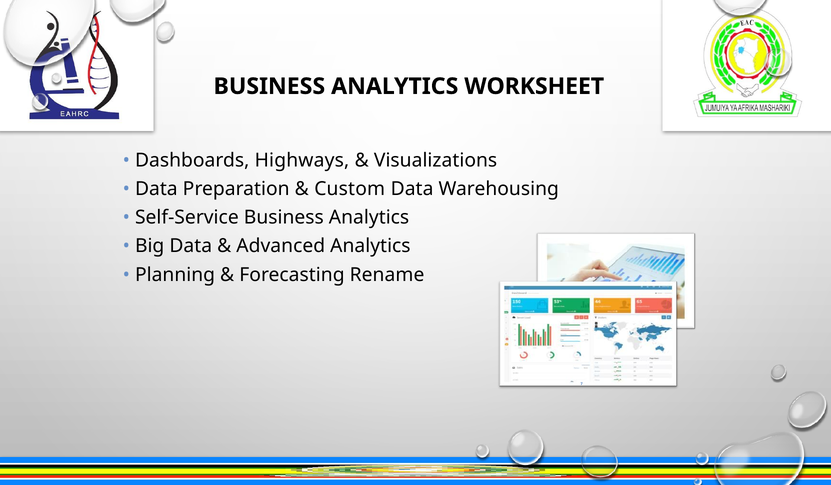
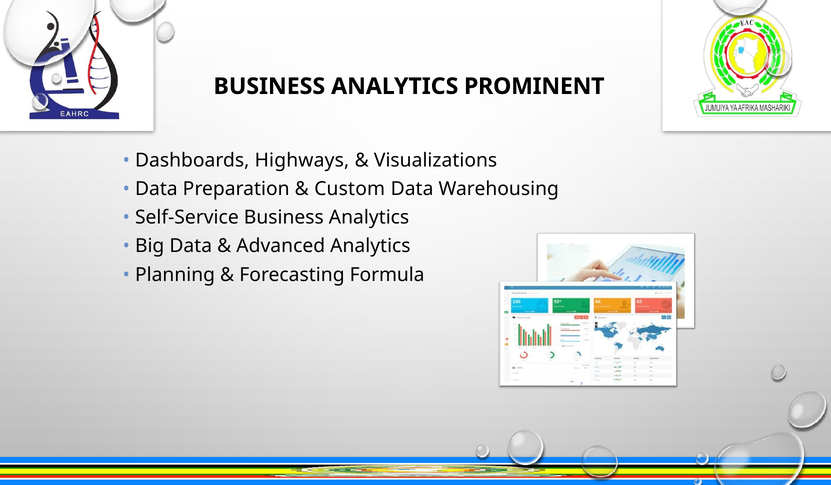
WORKSHEET: WORKSHEET -> PROMINENT (534, 86)
Rename: Rename -> Formula (387, 275)
